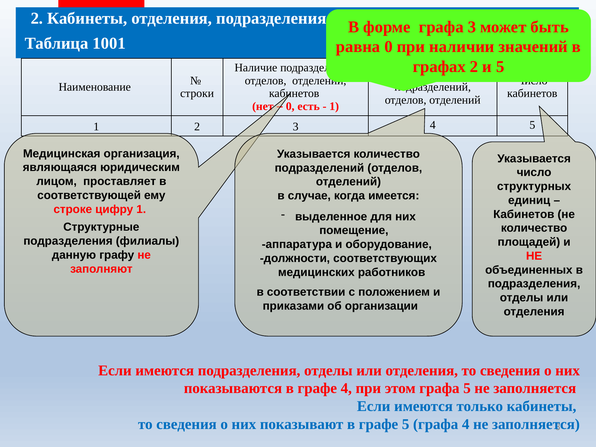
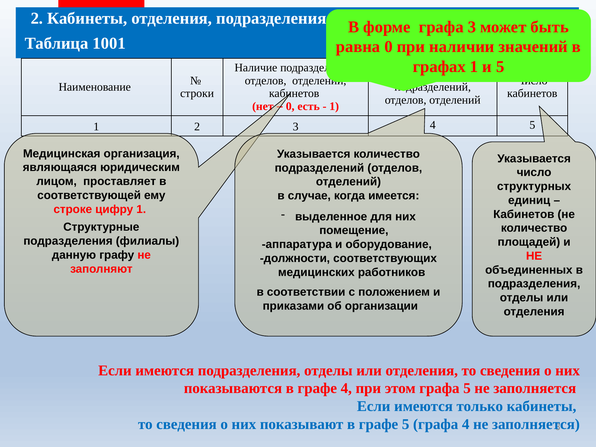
2: 2 -> 1 (474, 67)
